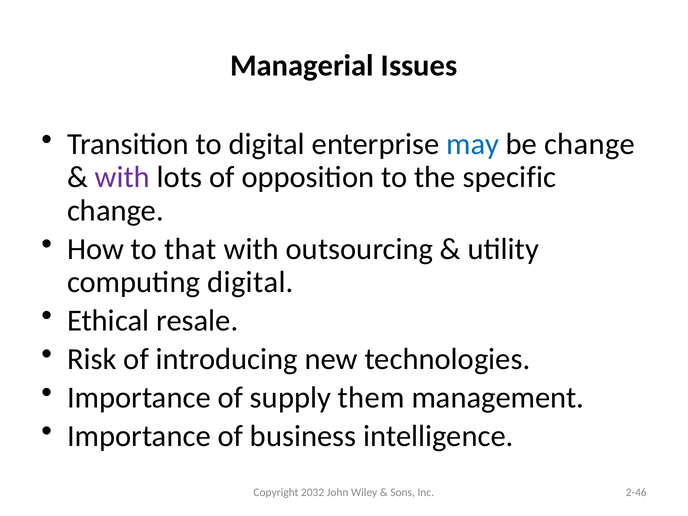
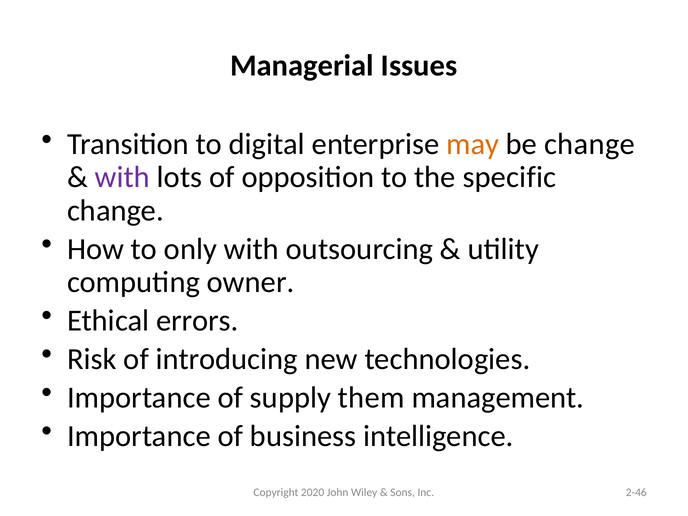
may colour: blue -> orange (473, 144)
that: that -> only (190, 249)
computing digital: digital -> owner (251, 282)
resale: resale -> errors (197, 321)
2032: 2032 -> 2020 (313, 493)
